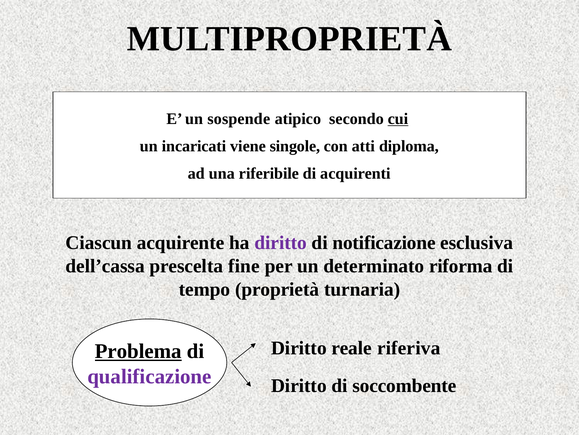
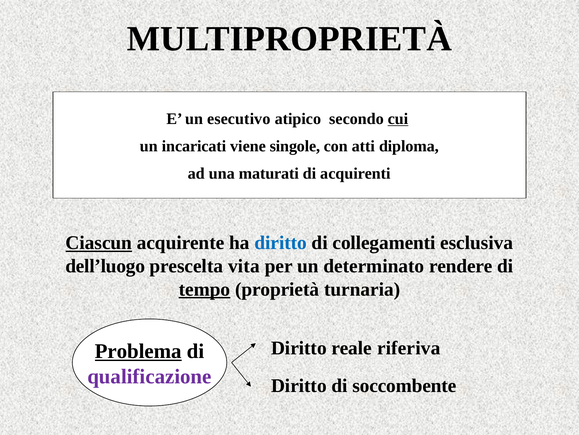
sospende: sospende -> esecutivo (239, 119)
riferibile: riferibile -> maturati (269, 173)
Ciascun underline: none -> present (99, 243)
diritto colour: purple -> blue (281, 243)
notificazione: notificazione -> collegamenti (384, 243)
dell’cassa: dell’cassa -> dell’luogo (105, 266)
fine: fine -> vita (244, 266)
riforma: riforma -> rendere (461, 266)
tempo underline: none -> present (204, 289)
